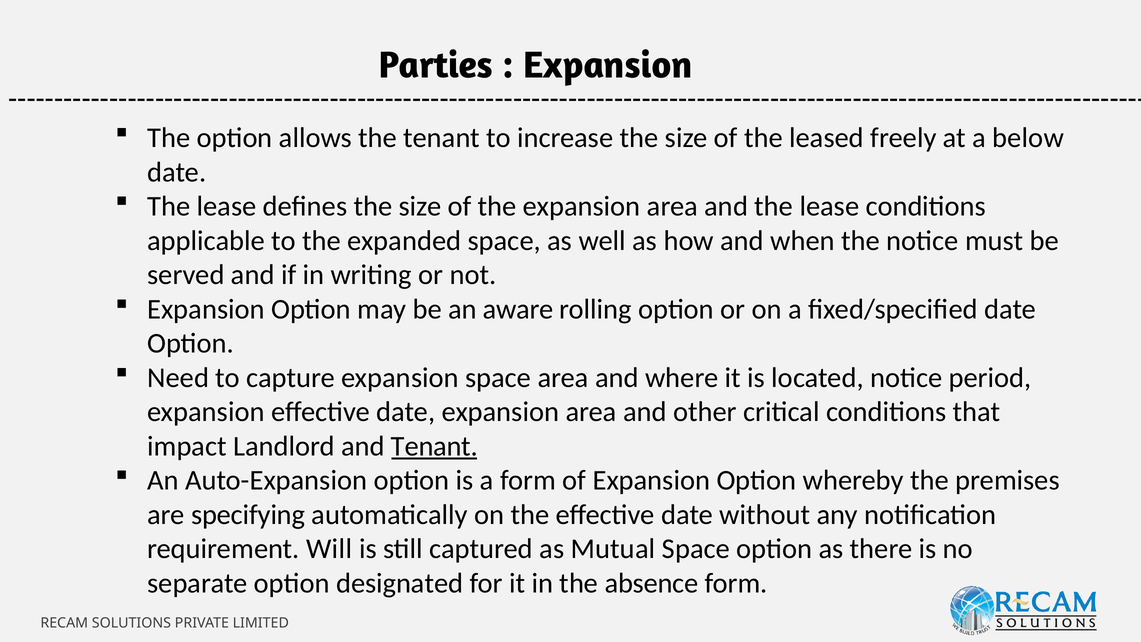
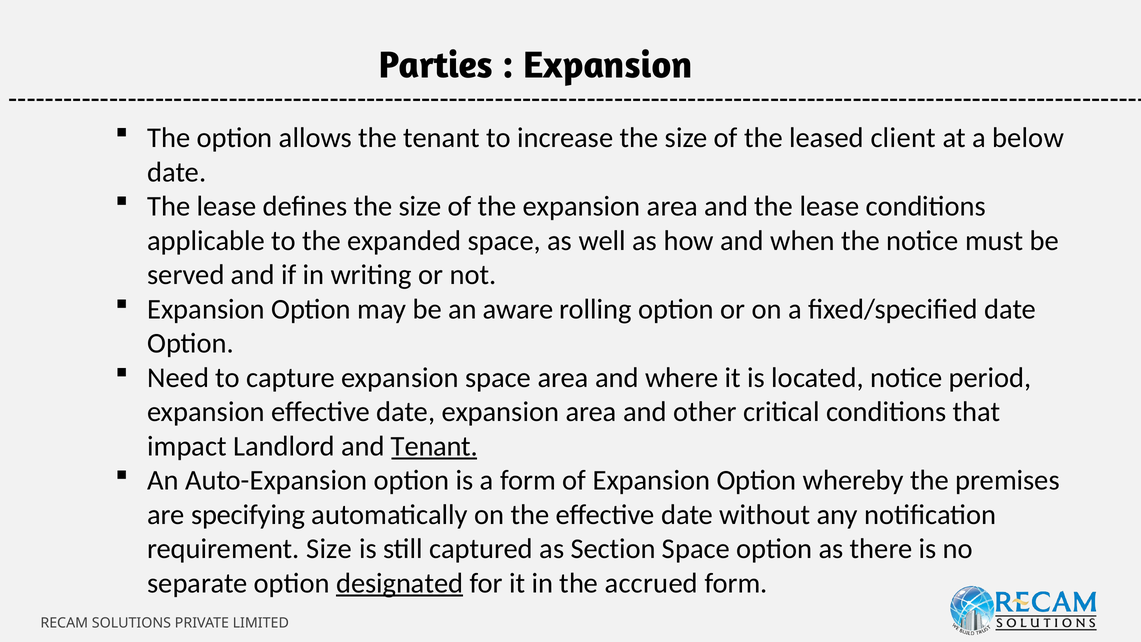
freely: freely -> client (903, 138)
requirement Will: Will -> Size (329, 549)
Mutual: Mutual -> Section (613, 549)
designated underline: none -> present (400, 583)
absence: absence -> accrued (651, 583)
